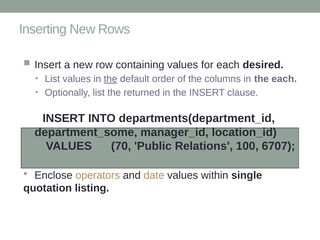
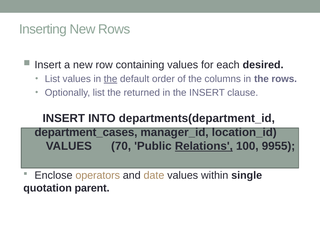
the each: each -> rows (284, 79)
department_some: department_some -> department_cases (86, 132)
Relations underline: none -> present (204, 146)
6707: 6707 -> 9955 (278, 146)
listing: listing -> parent (92, 188)
